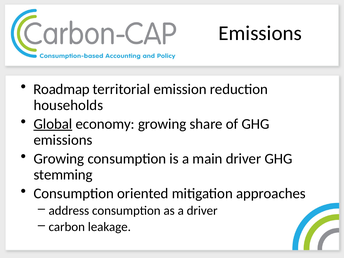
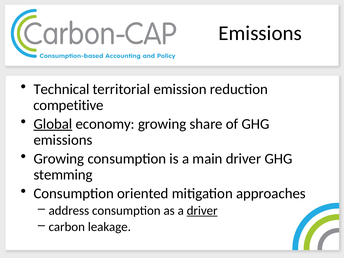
Roadmap: Roadmap -> Technical (61, 89)
households: households -> competitive (68, 105)
driver underline: none -> present (202, 211)
